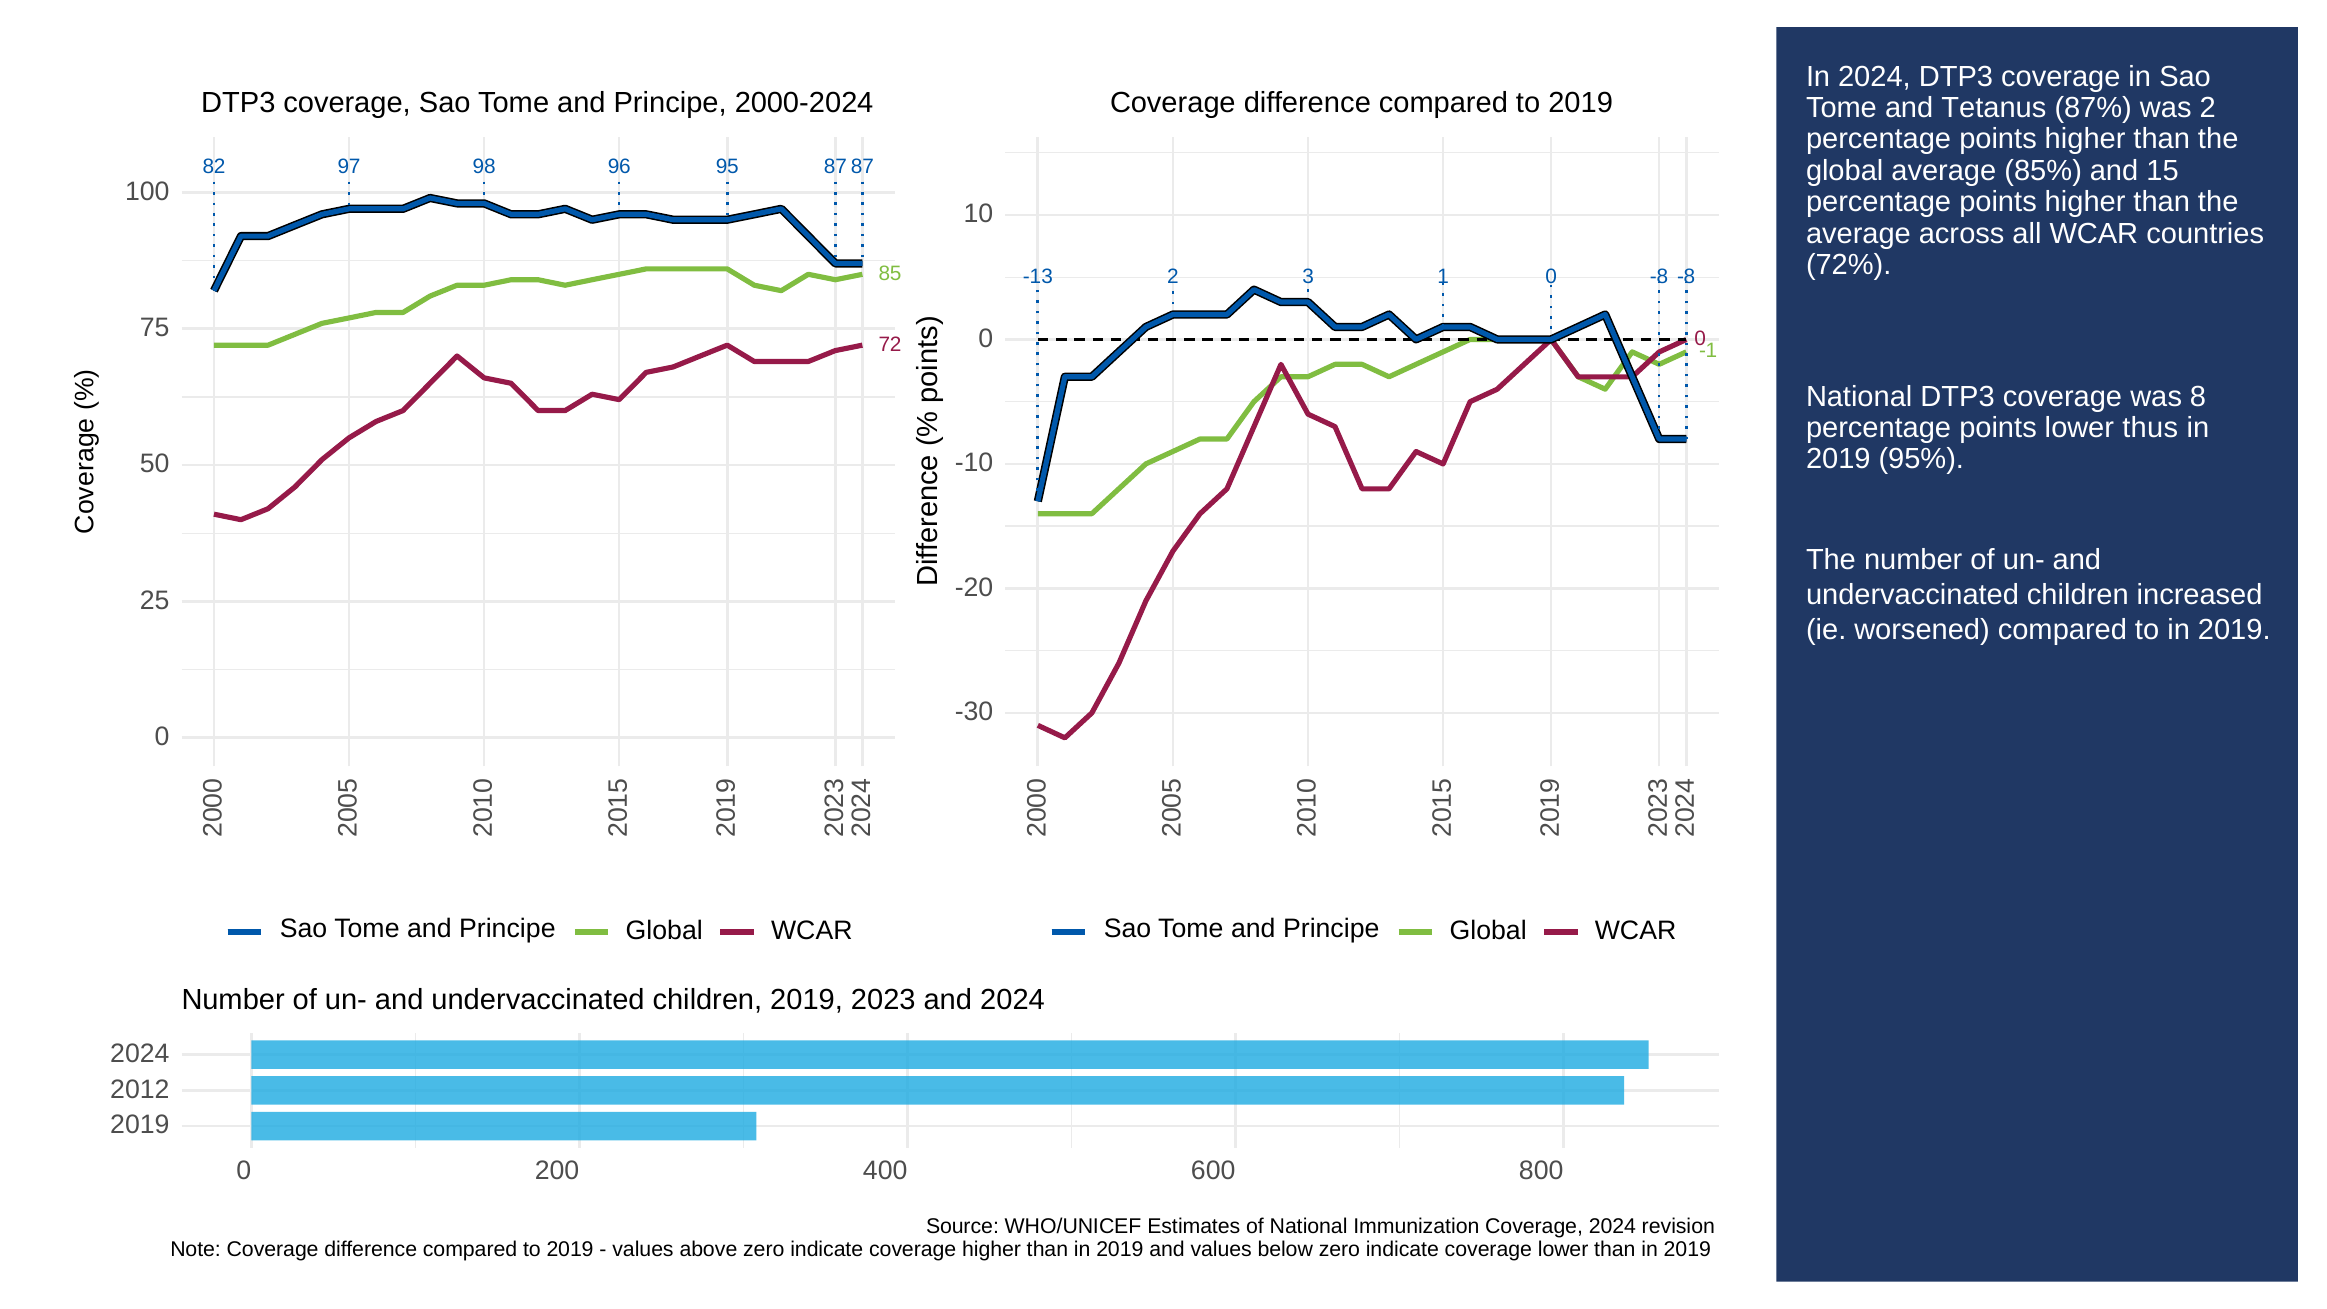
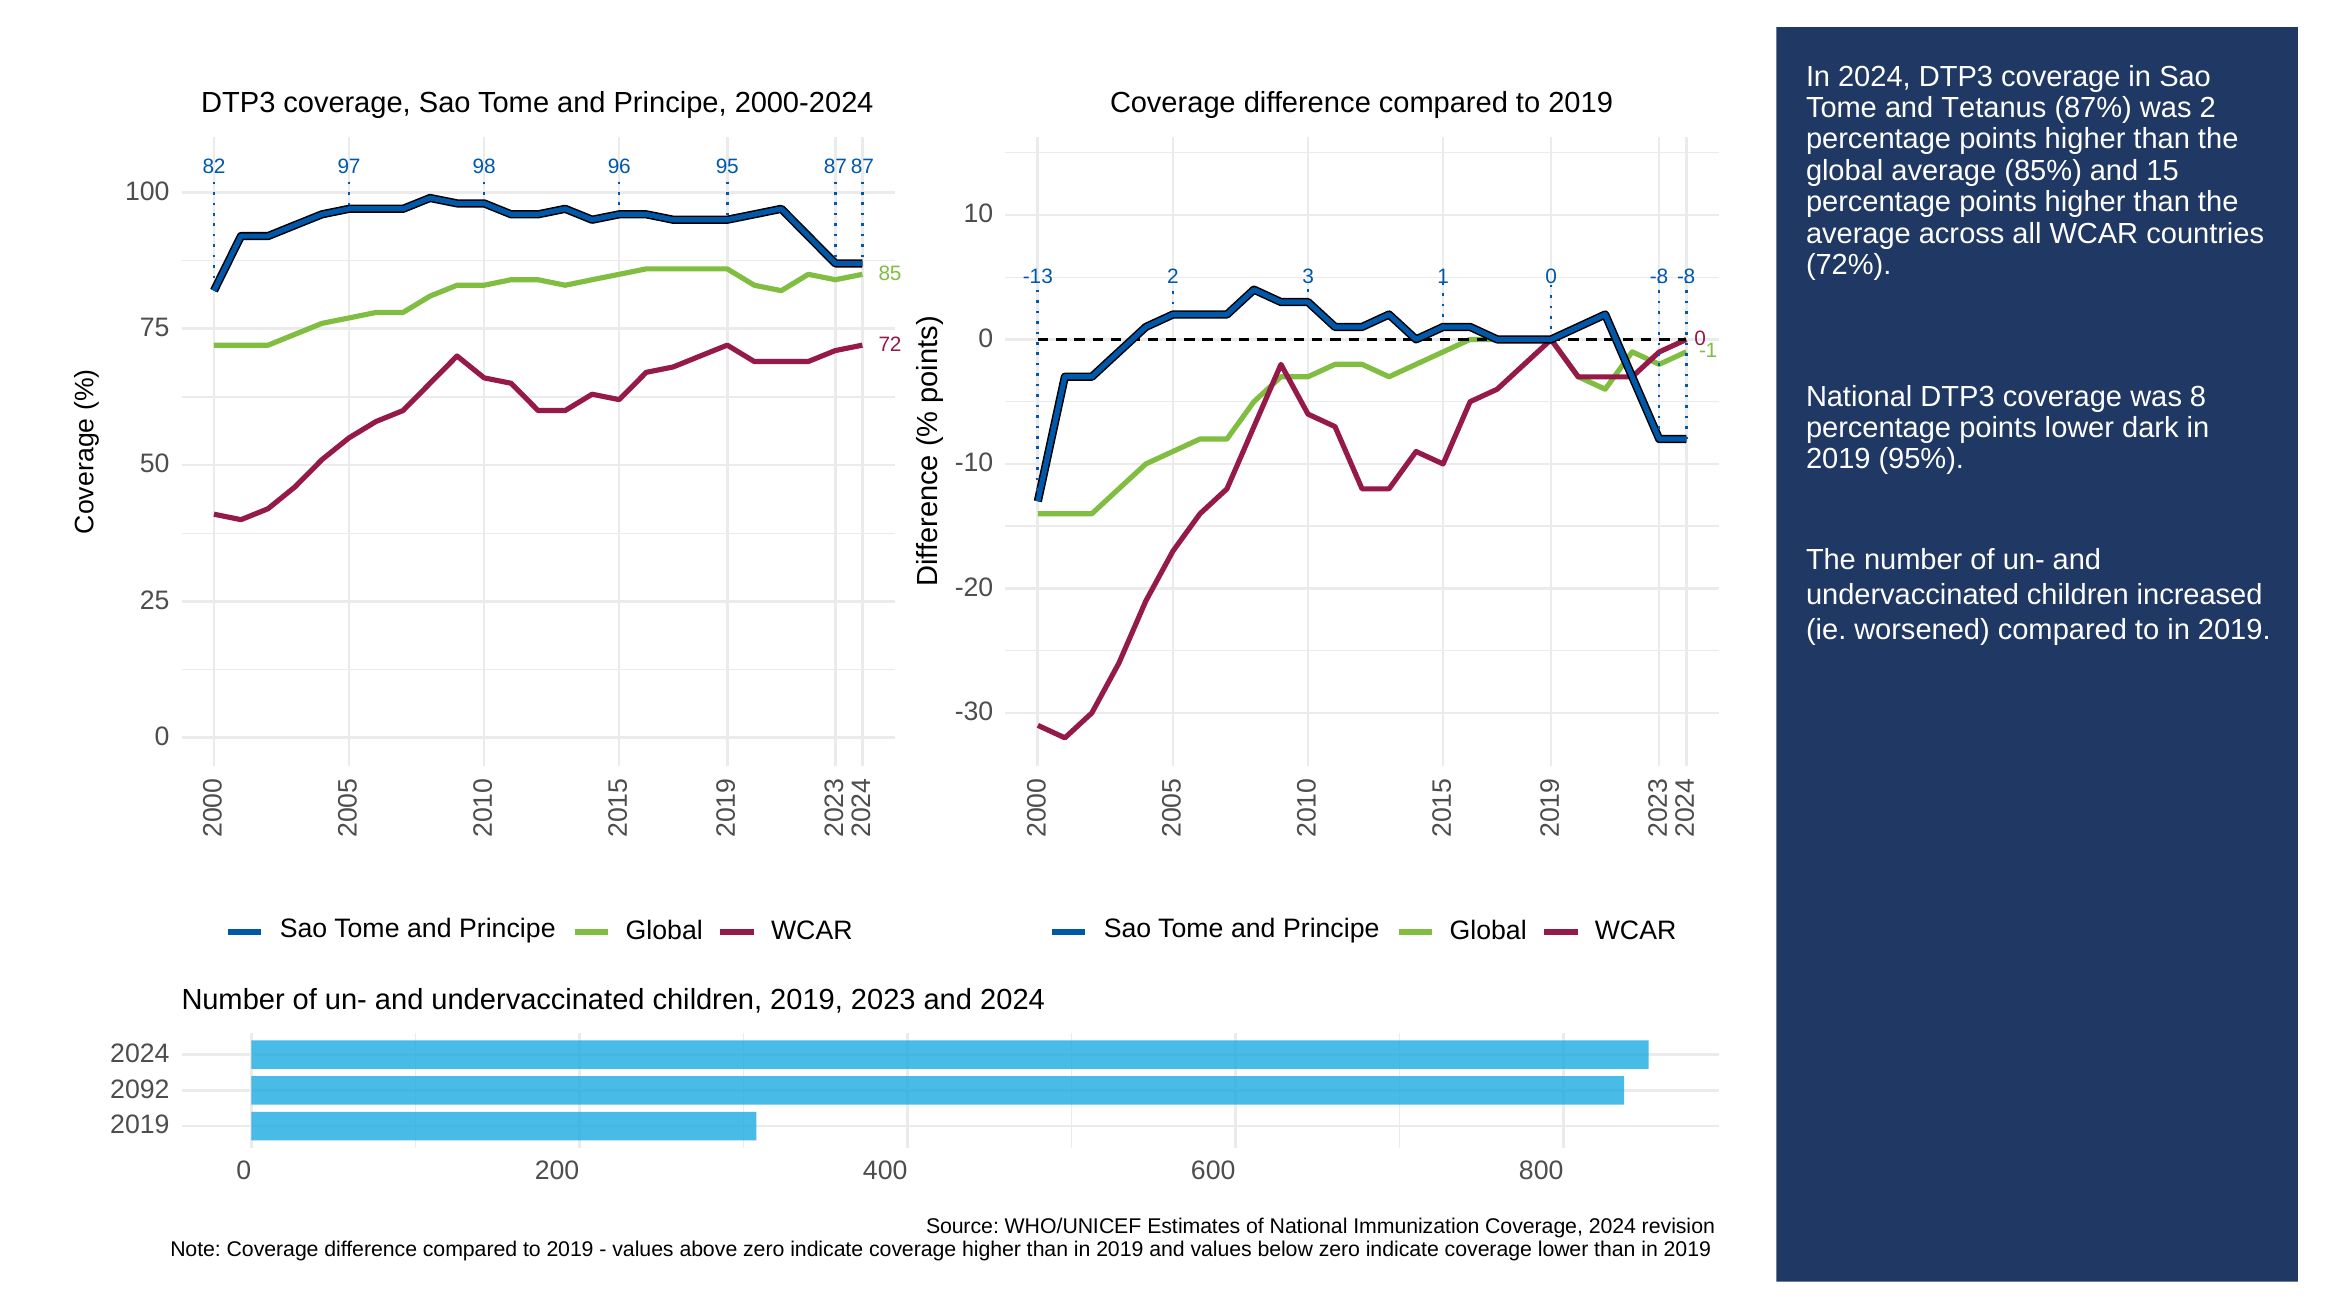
thus: thus -> dark (2150, 428)
2012: 2012 -> 2092 (140, 1089)
